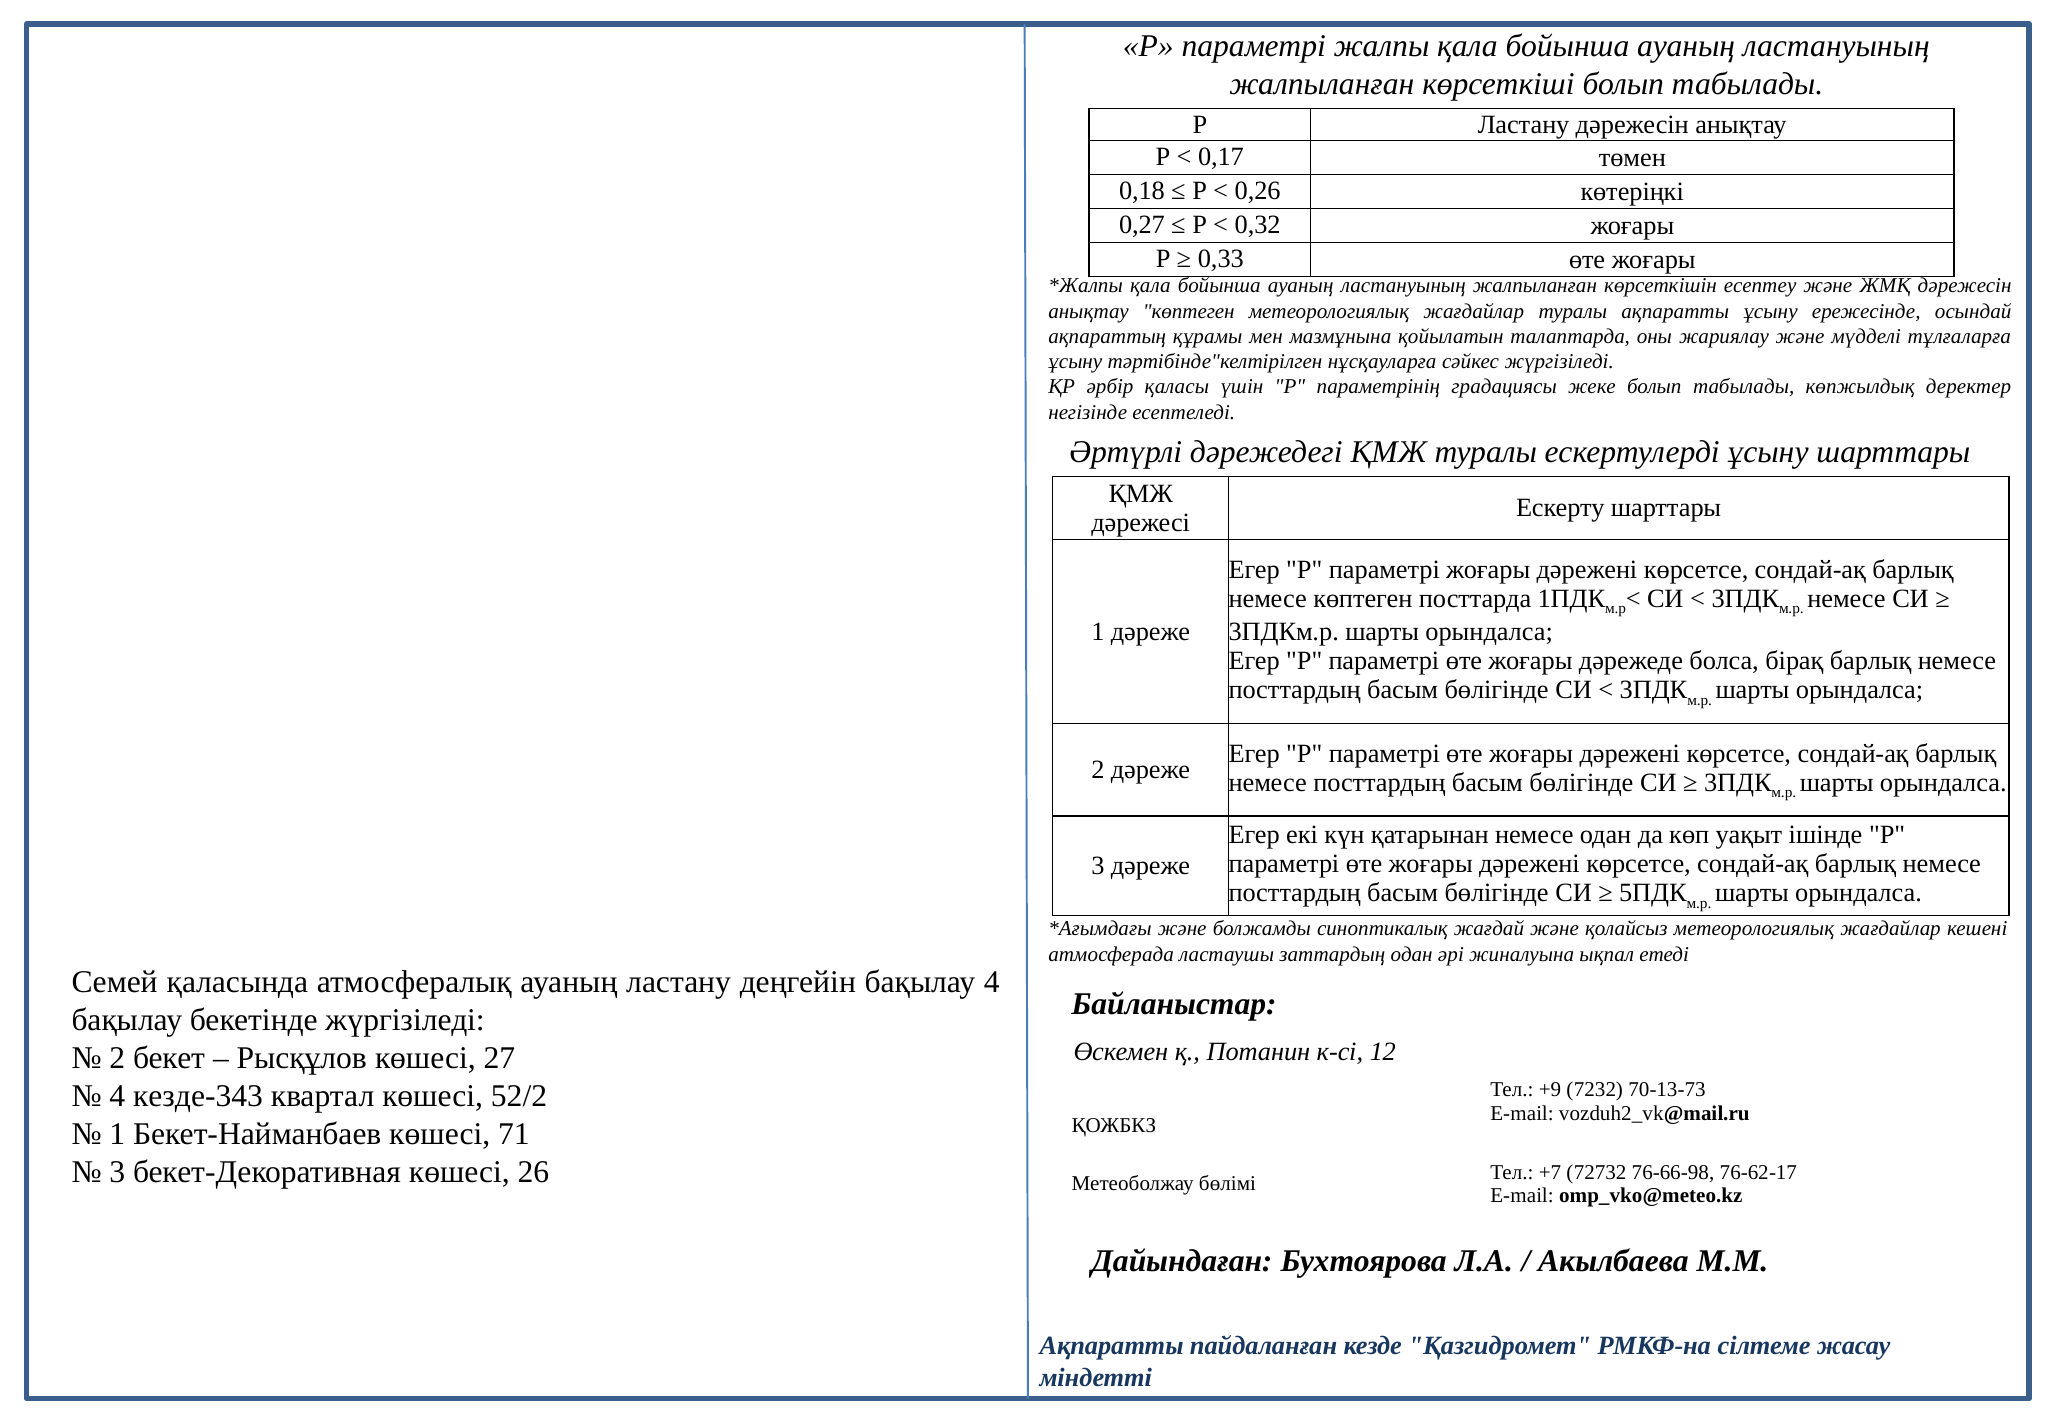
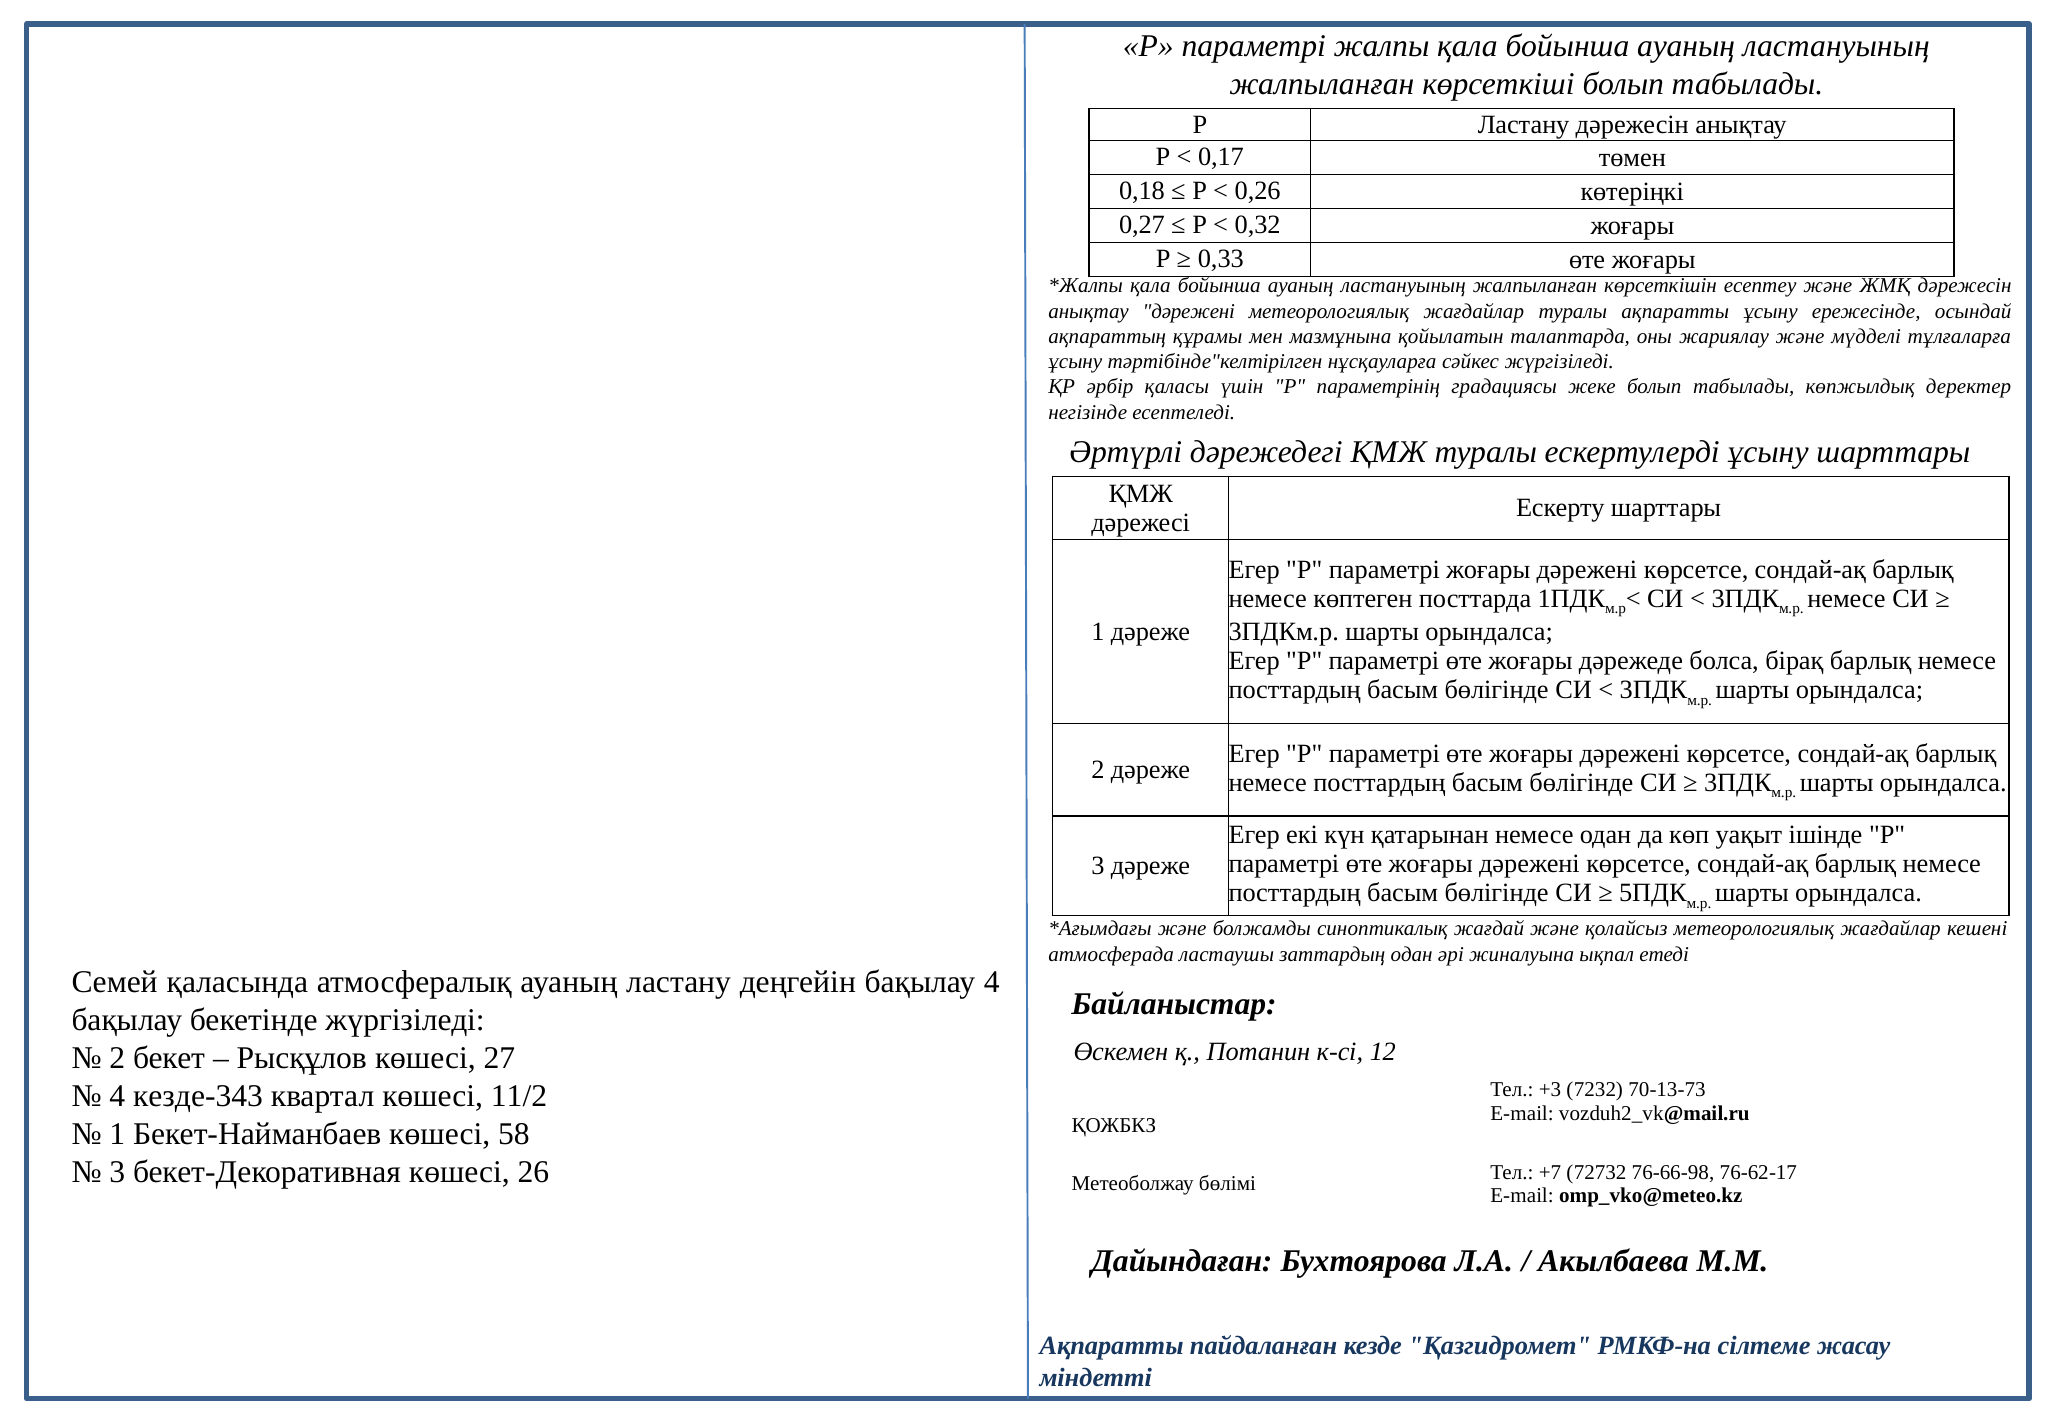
анықтау көптеген: көптеген -> дәрежені (1189, 311)
+9: +9 -> +3 (1550, 1090)
52/2: 52/2 -> 11/2 (519, 1096)
71: 71 -> 58 (514, 1134)
